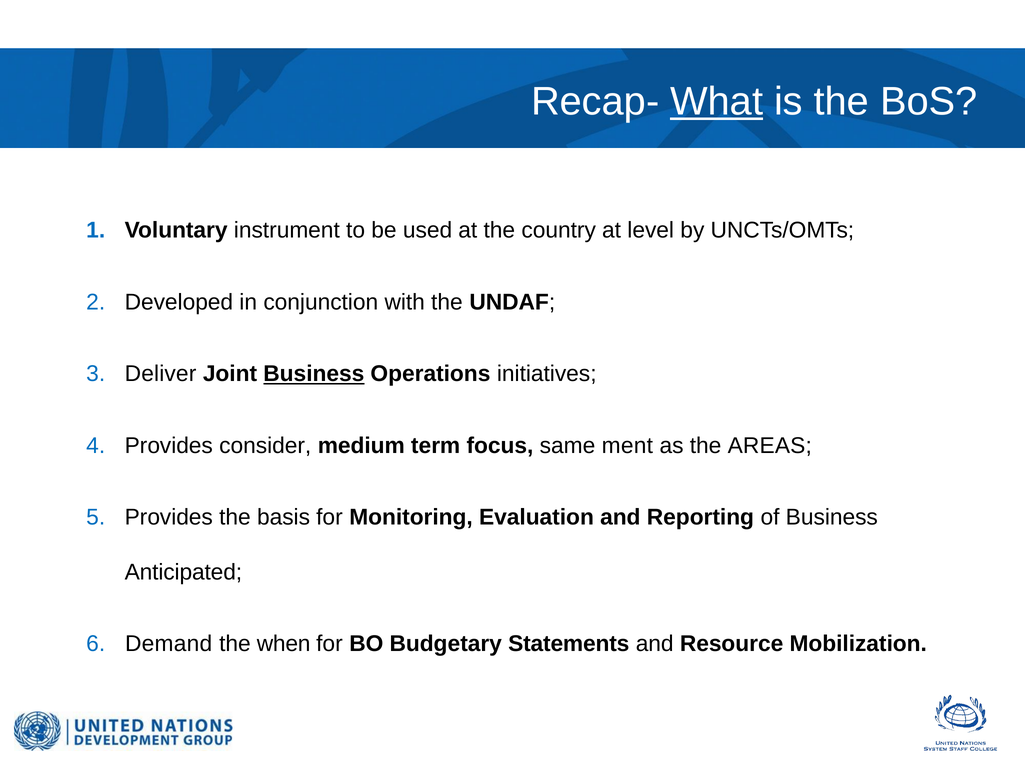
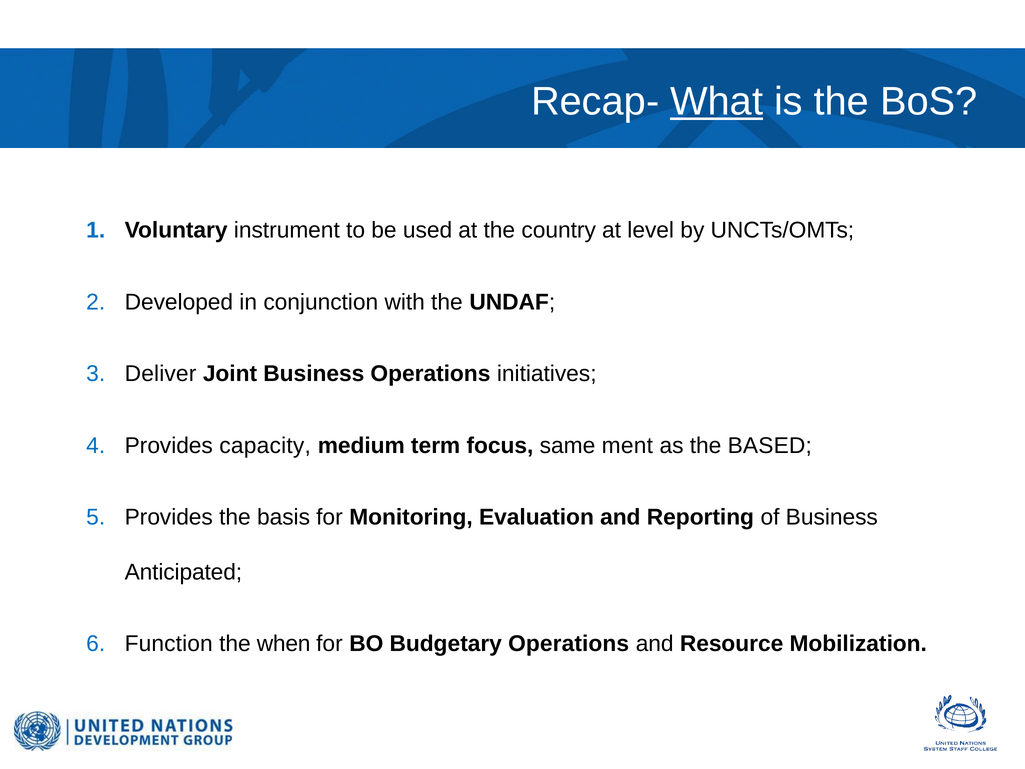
Business underline: present -> none (314, 374)
consider: consider -> capacity (265, 446)
AREAS: AREAS -> BASED (770, 446)
Demand: Demand -> Function (169, 644)
Budgetary Statements: Statements -> Operations (569, 644)
